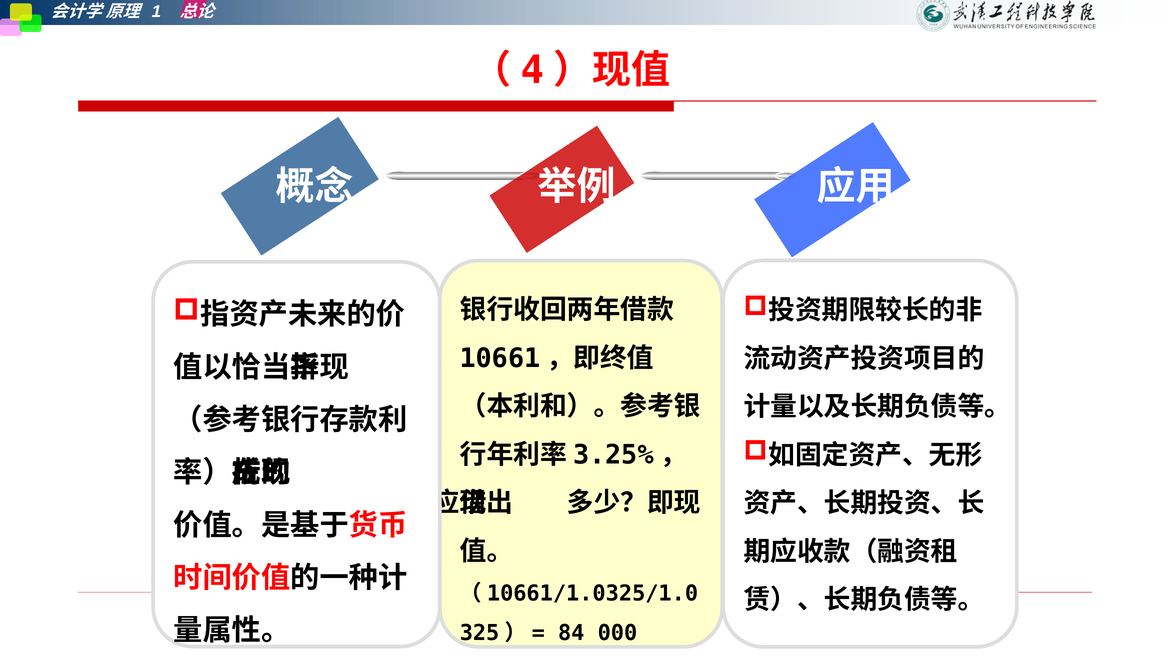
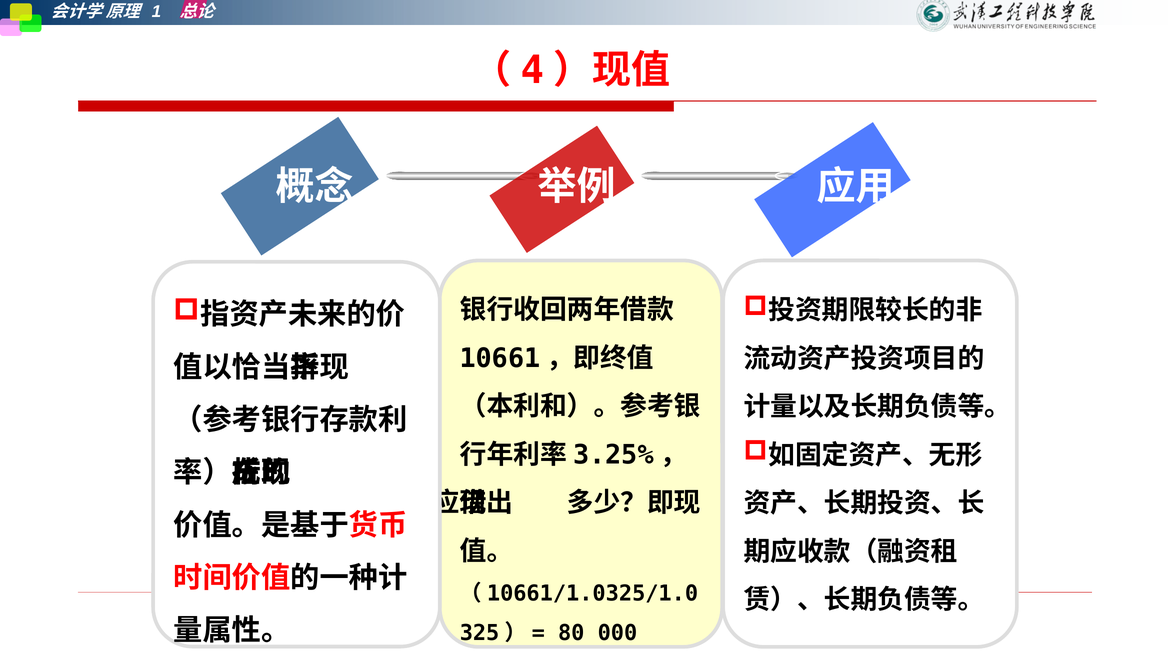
84: 84 -> 80 (571, 633)
